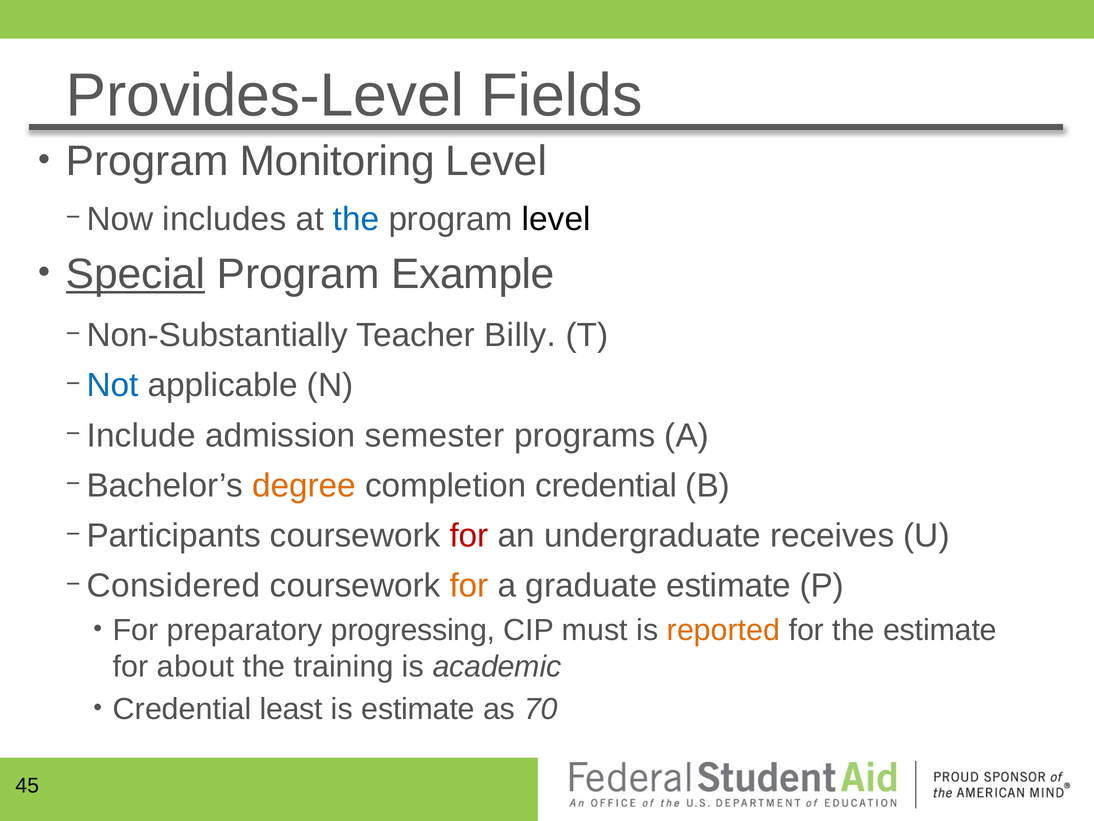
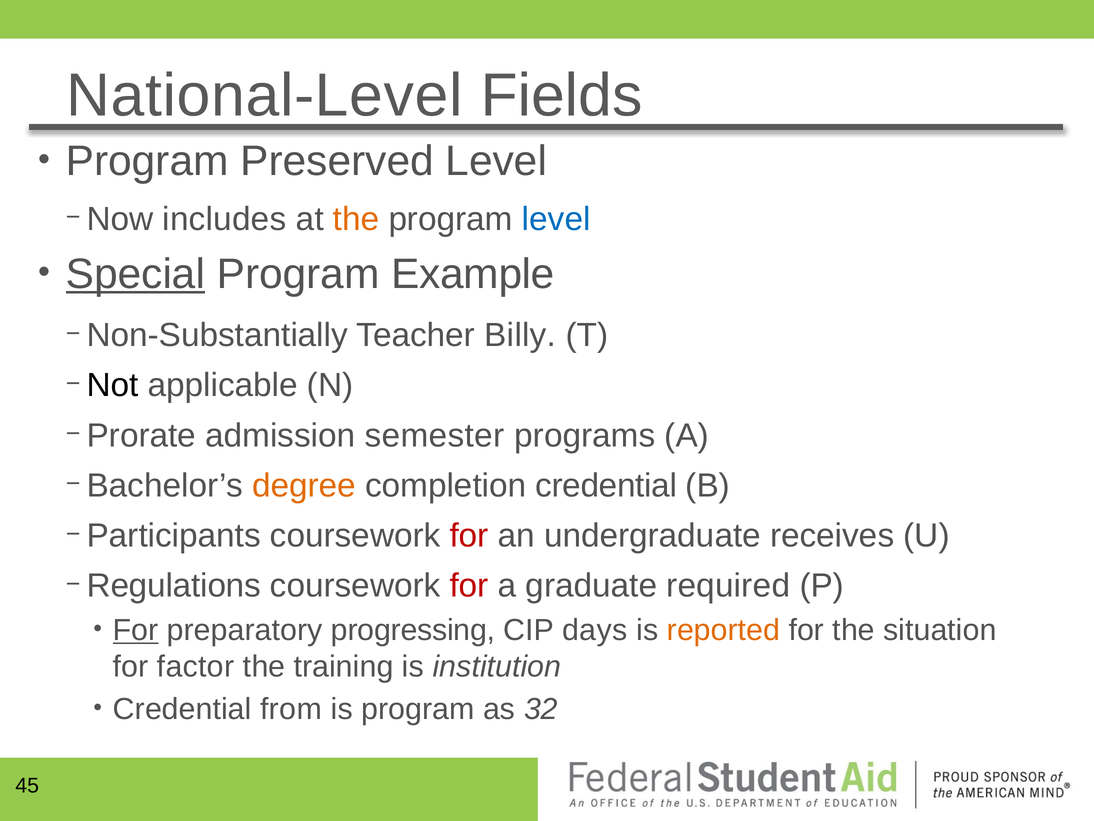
Provides-Level: Provides-Level -> National-Level (265, 96)
Monitoring: Monitoring -> Preserved (337, 161)
the colour: blue -> orange (356, 219)
level colour: black -> blue (556, 219)
Not colour: blue -> black (113, 385)
Include: Include -> Prorate (141, 435)
Considered: Considered -> Regulations (174, 586)
for colour: orange -> red (469, 586)
graduate estimate: estimate -> required (728, 586)
For underline: none -> present (136, 630)
must: must -> days (595, 630)
the estimate: estimate -> situation (940, 630)
about: about -> factor (196, 666)
academic: academic -> institution (497, 666)
least: least -> from (291, 709)
is estimate: estimate -> program (418, 709)
70: 70 -> 32 (541, 709)
